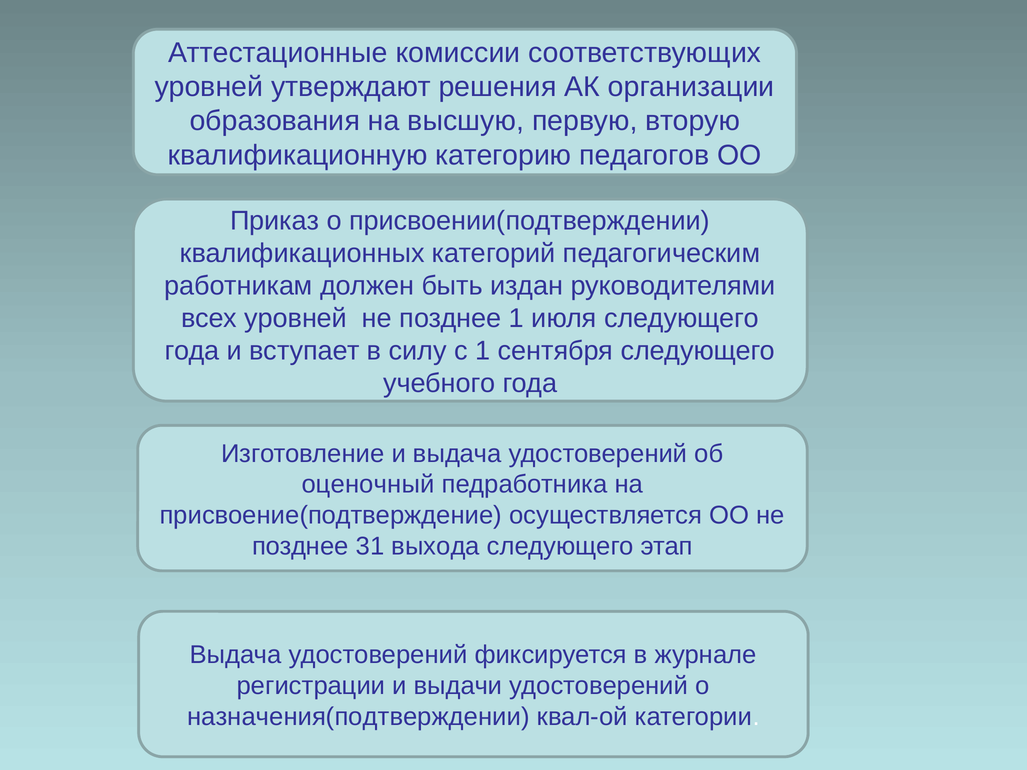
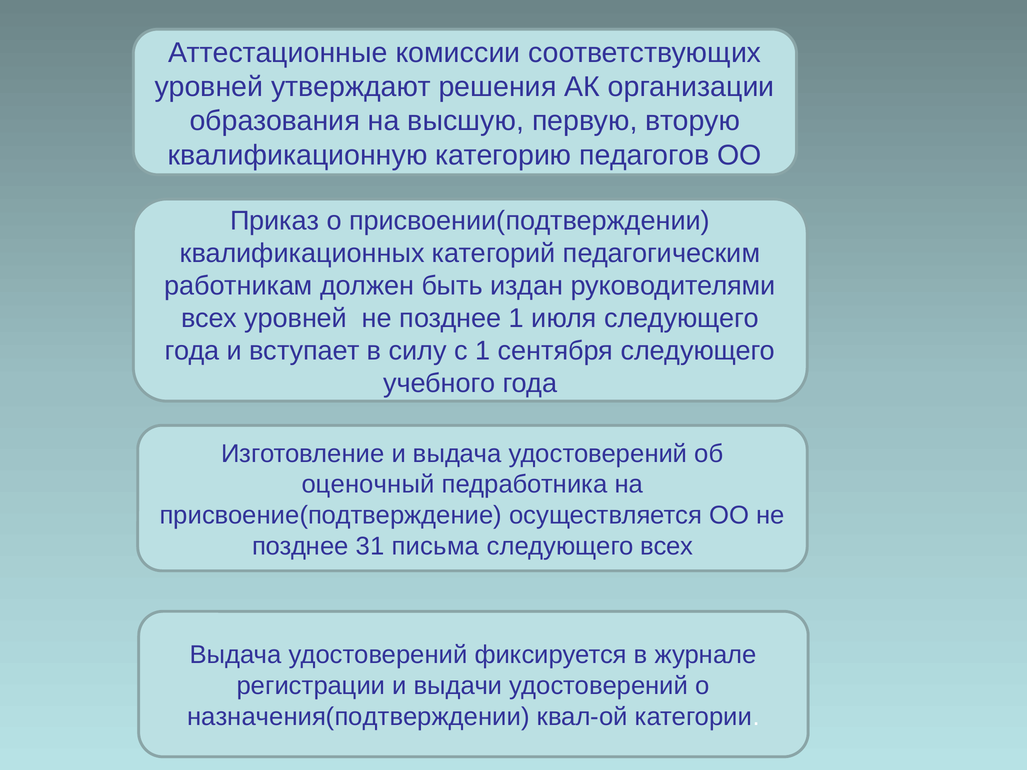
выхода: выхода -> письма (435, 546)
следующего этап: этап -> всех (667, 546)
